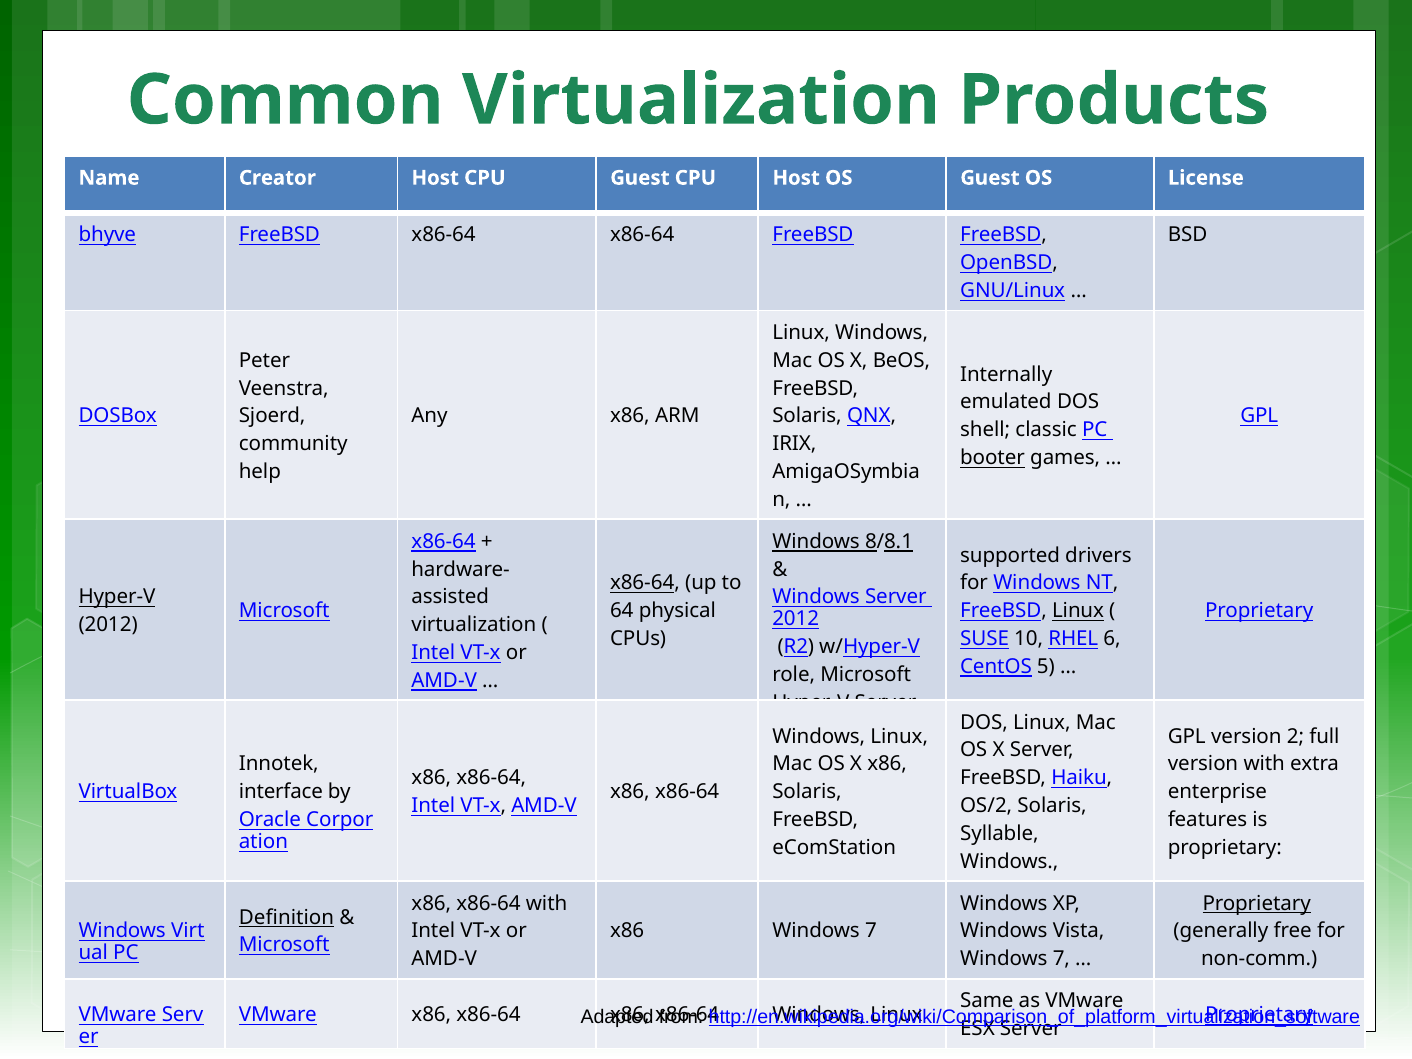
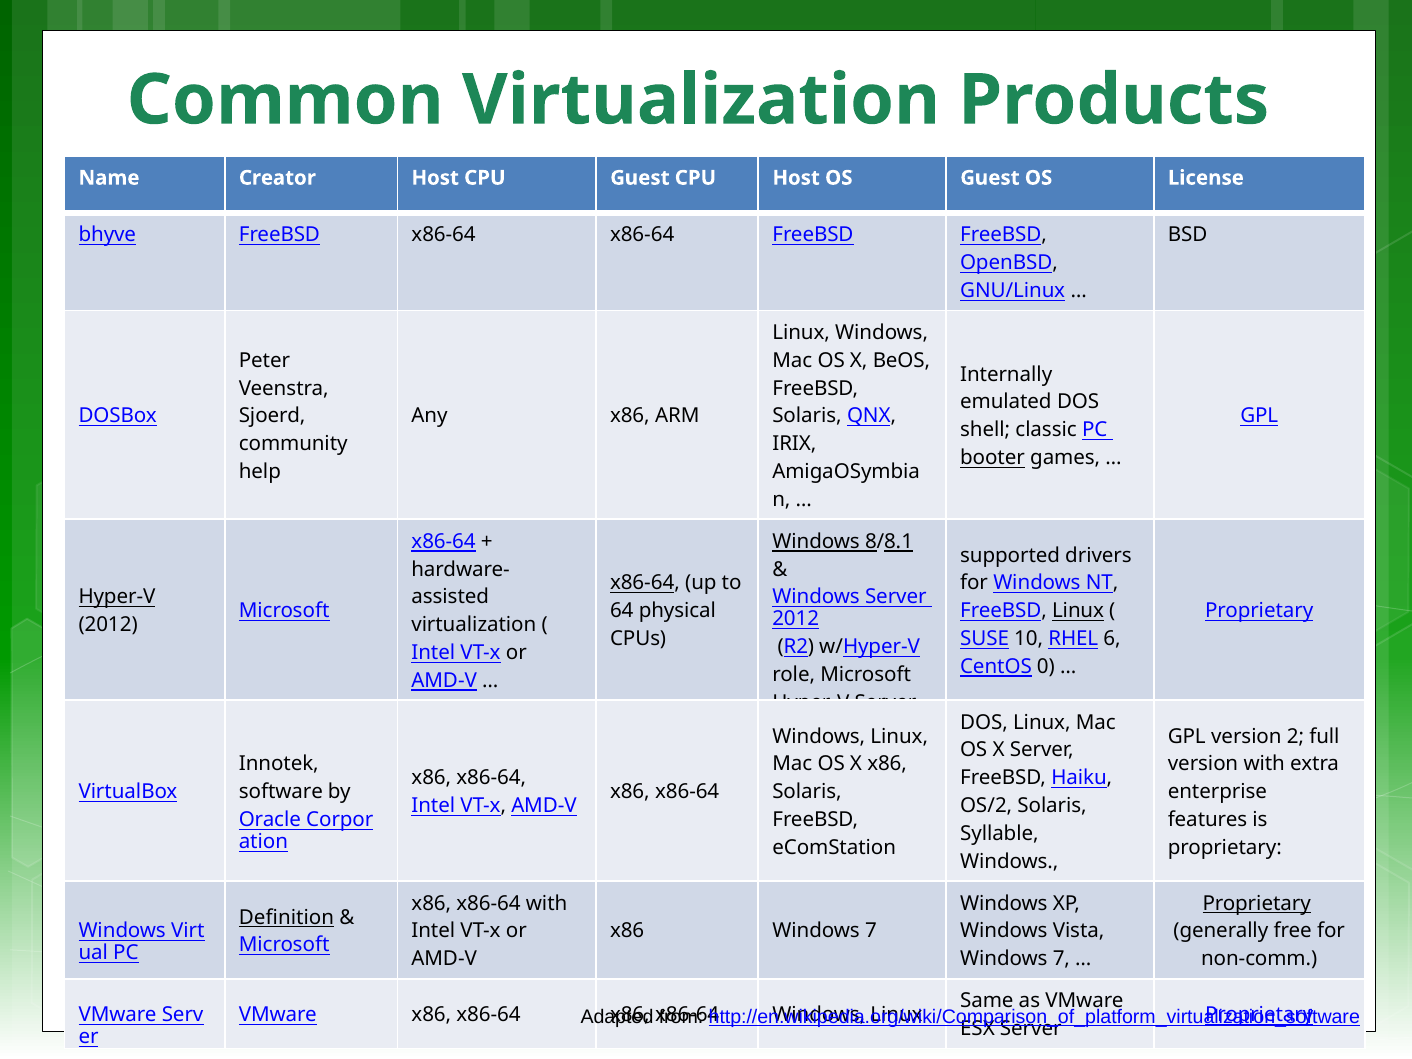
5: 5 -> 0 (1046, 667)
interface: interface -> software (281, 792)
